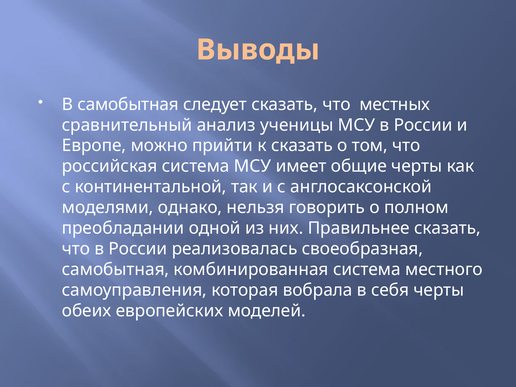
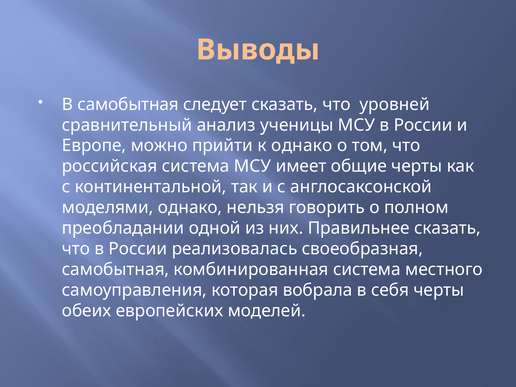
местных: местных -> уровней (395, 104)
к сказать: сказать -> однако (302, 146)
